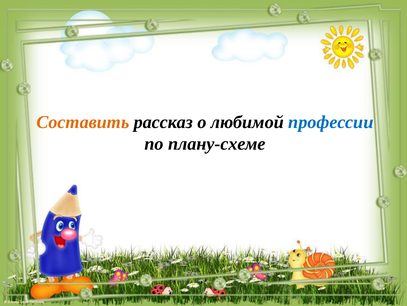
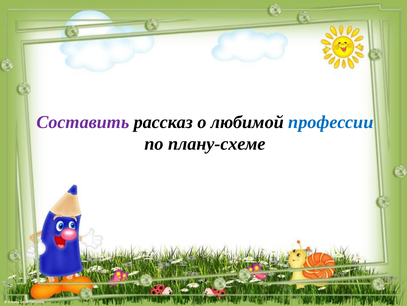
Составить colour: orange -> purple (83, 122)
